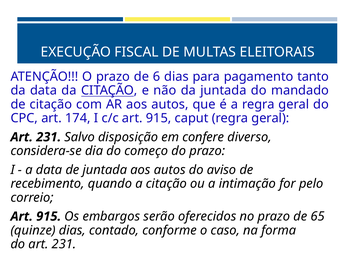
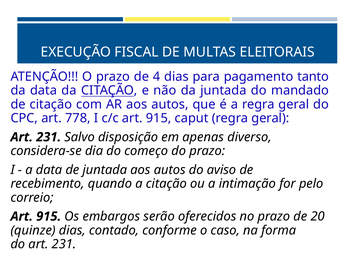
6: 6 -> 4 (157, 76)
174: 174 -> 778 (78, 118)
confere: confere -> apenas (203, 137)
65: 65 -> 20 (318, 216)
